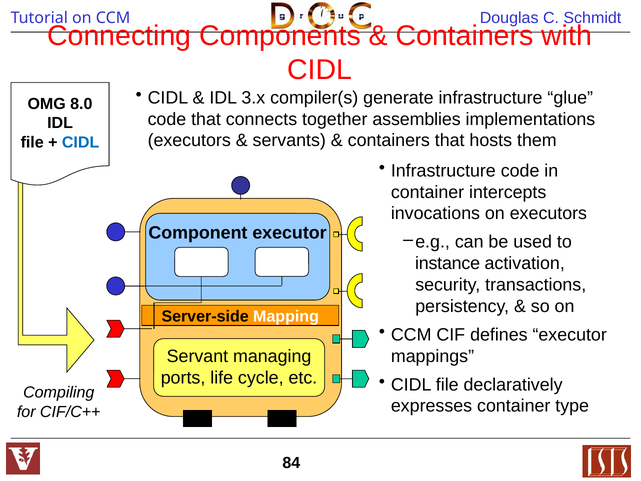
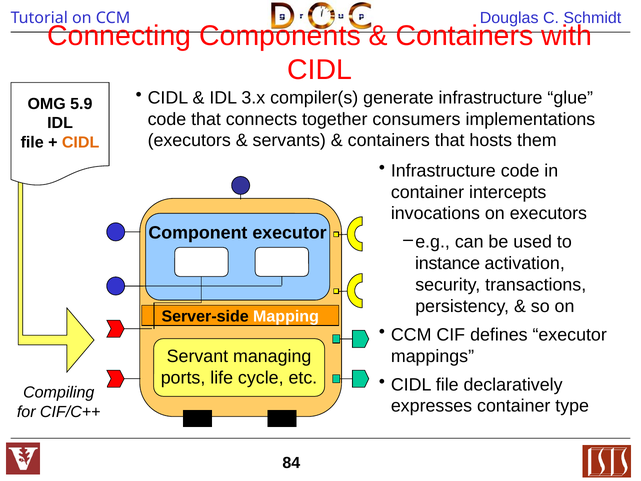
8.0: 8.0 -> 5.9 (81, 104)
assemblies: assemblies -> consumers (416, 119)
CIDL colour: blue -> orange (81, 142)
